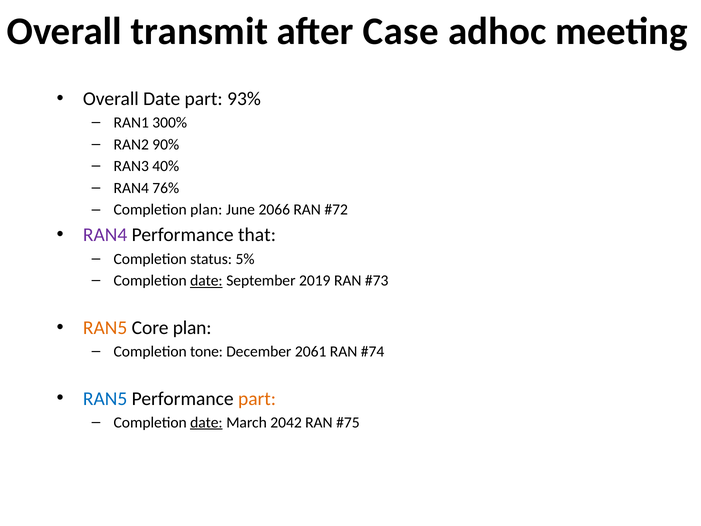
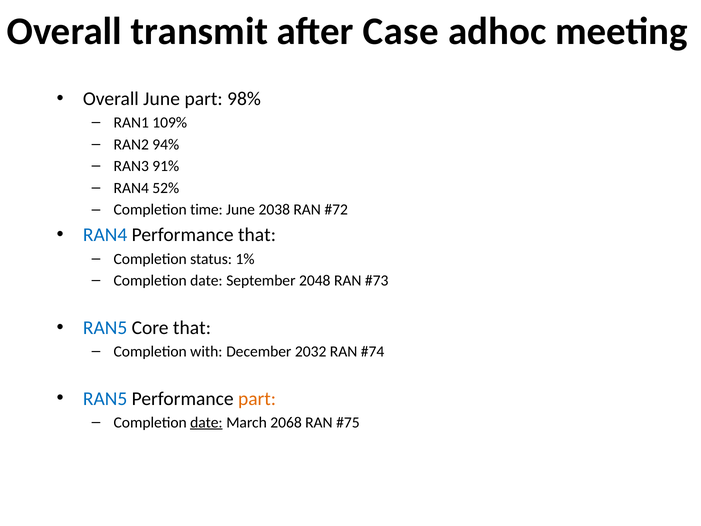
Overall Date: Date -> June (162, 99)
93%: 93% -> 98% (244, 99)
300%: 300% -> 109% (170, 123)
90%: 90% -> 94% (166, 144)
40%: 40% -> 91% (166, 166)
76%: 76% -> 52% (166, 188)
Completion plan: plan -> time (206, 210)
2066: 2066 -> 2038 (274, 210)
RAN4 colour: purple -> blue (105, 235)
5%: 5% -> 1% (245, 259)
date underline: present -> none (206, 281)
2019: 2019 -> 2048 (315, 281)
RAN5 colour: orange -> blue (105, 328)
Core plan: plan -> that (192, 328)
tone: tone -> with (206, 351)
2061: 2061 -> 2032 (311, 351)
2042: 2042 -> 2068 (286, 422)
